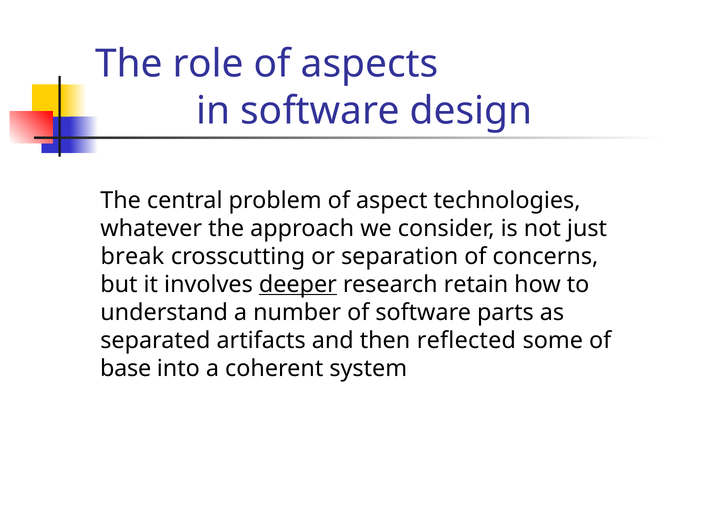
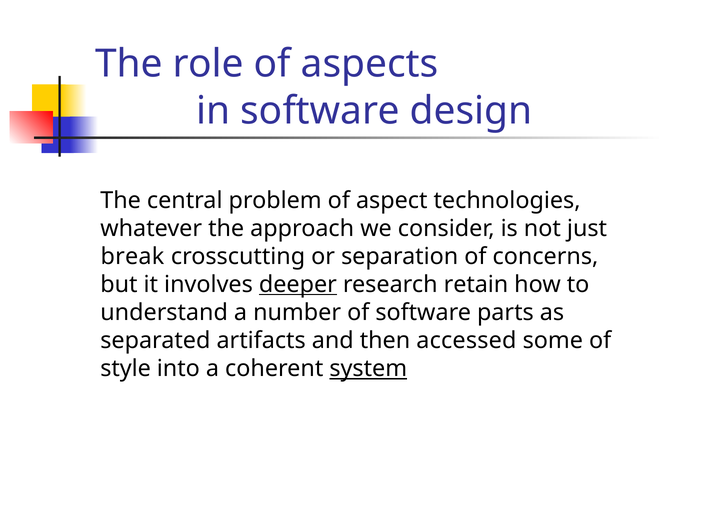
reflected: reflected -> accessed (466, 340)
base: base -> style (126, 368)
system underline: none -> present (368, 368)
